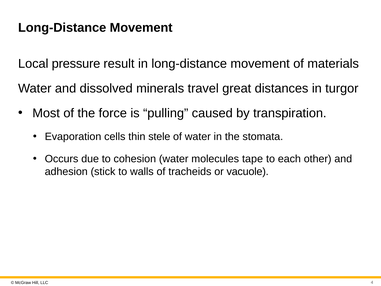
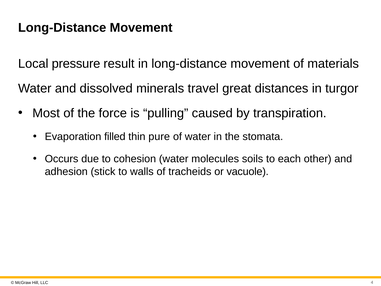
cells: cells -> filled (115, 136)
stele: stele -> pure (159, 136)
tape: tape -> soils (253, 159)
